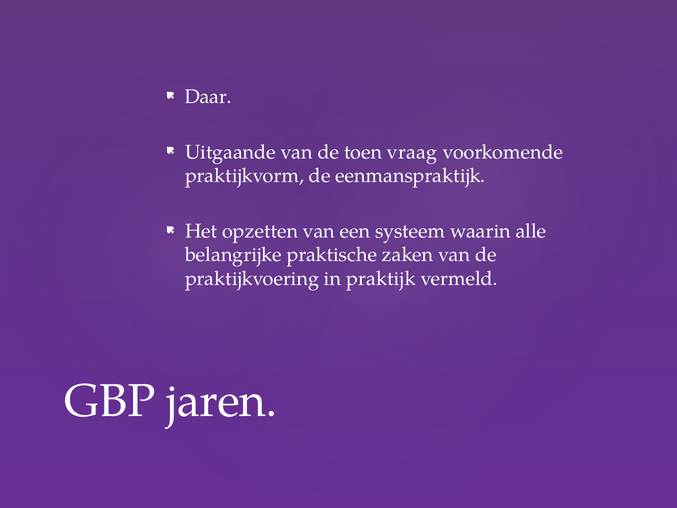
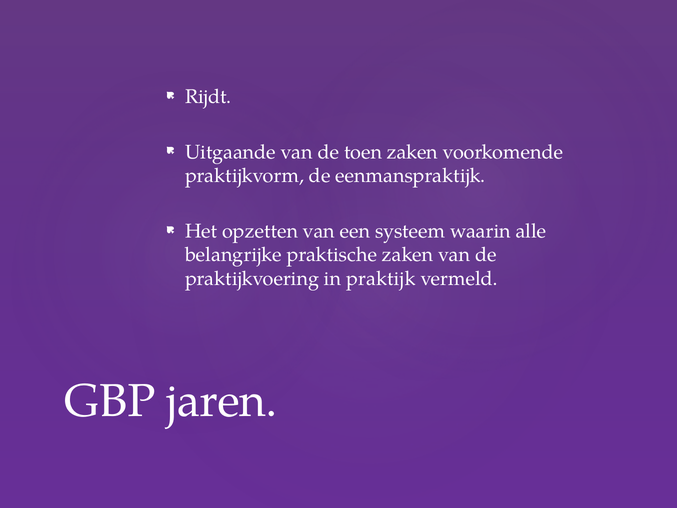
Daar: Daar -> Rijdt (208, 97)
toen vraag: vraag -> zaken (412, 152)
